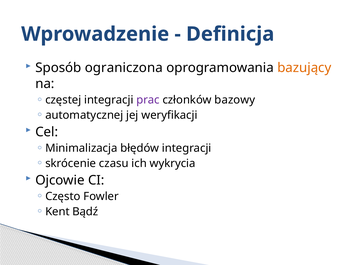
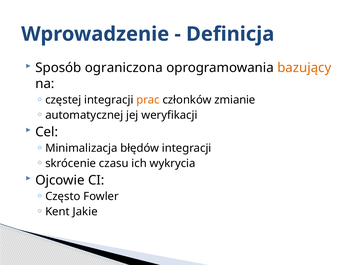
prac colour: purple -> orange (148, 100)
bazowy: bazowy -> zmianie (235, 100)
Bądź: Bądź -> Jakie (85, 212)
